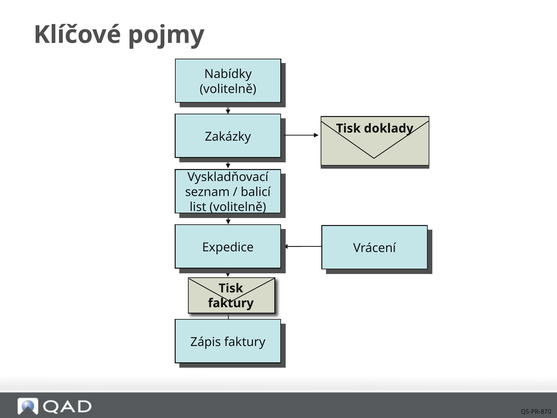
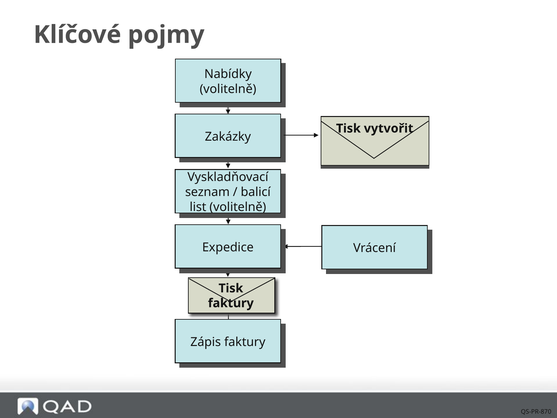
doklady: doklady -> vytvořit (389, 128)
